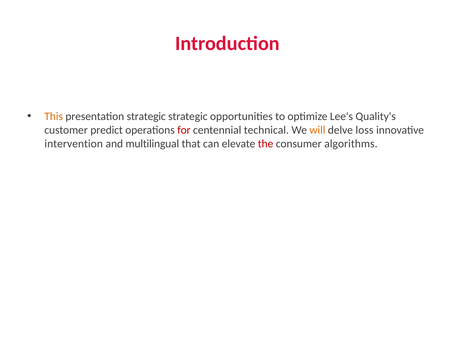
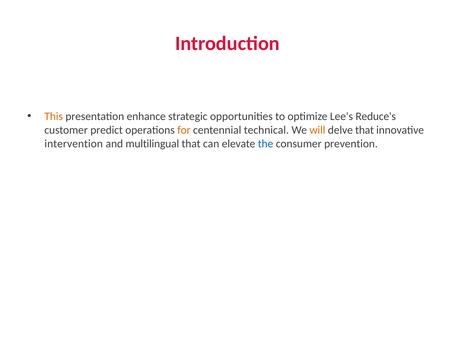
presentation strategic: strategic -> enhance (146, 116)
Quality's: Quality's -> Reduce's (376, 116)
for colour: red -> orange (184, 130)
delve loss: loss -> that (365, 130)
the colour: red -> blue (266, 143)
algorithms: algorithms -> prevention (351, 143)
